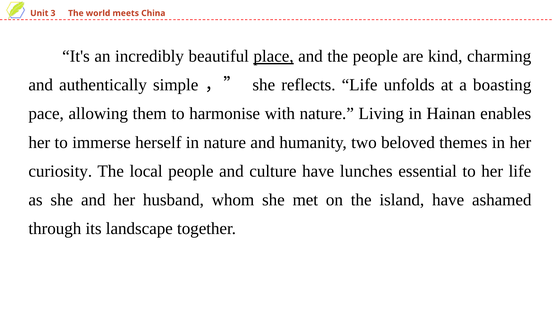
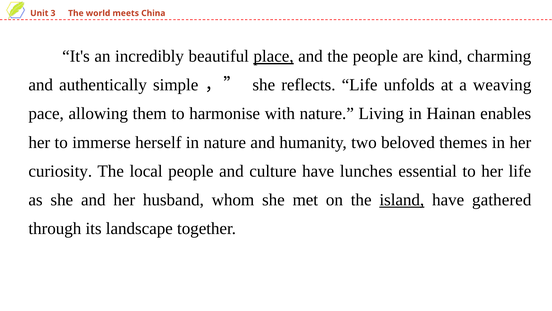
boasting: boasting -> weaving (502, 85)
island underline: none -> present (402, 199)
ashamed: ashamed -> gathered (502, 199)
